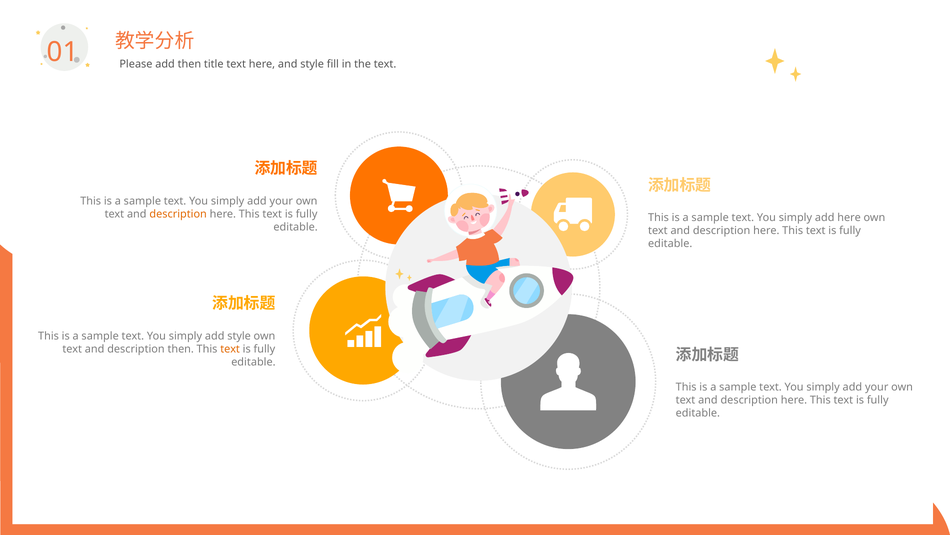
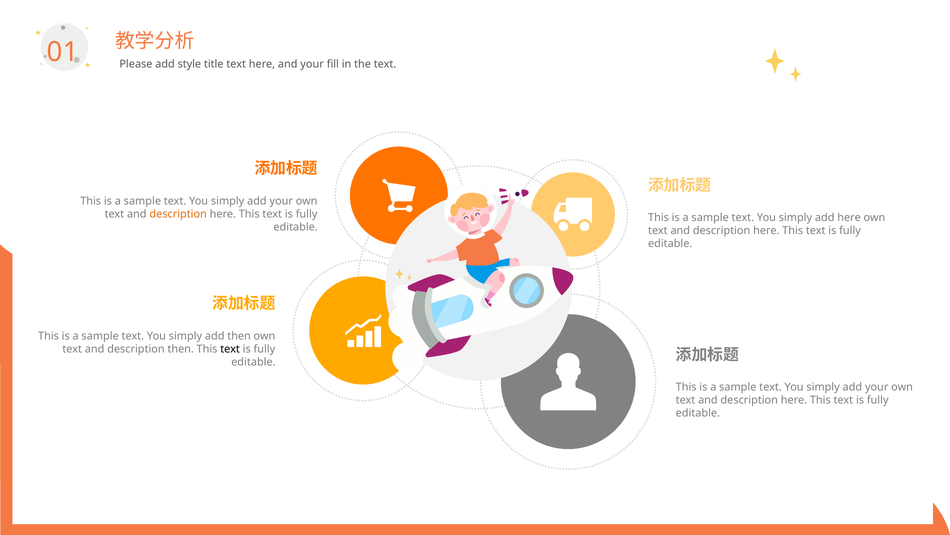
add then: then -> style (189, 64)
and style: style -> your (312, 64)
add style: style -> then (239, 336)
text colour: orange -> black (230, 349)
